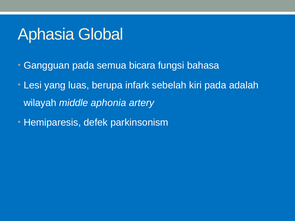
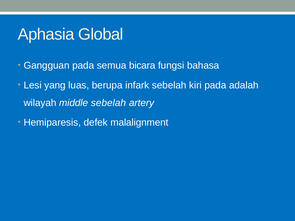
middle aphonia: aphonia -> sebelah (108, 103)
parkinsonism: parkinsonism -> malalignment (139, 123)
